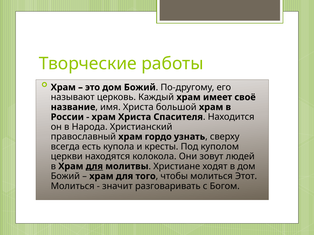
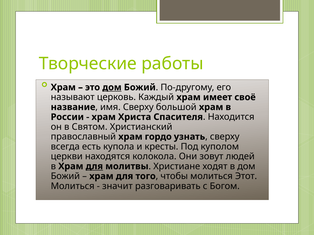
дом underline: none -> present (112, 88)
имя Христа: Христа -> Сверху (138, 107)
Народа: Народа -> Святом (90, 127)
